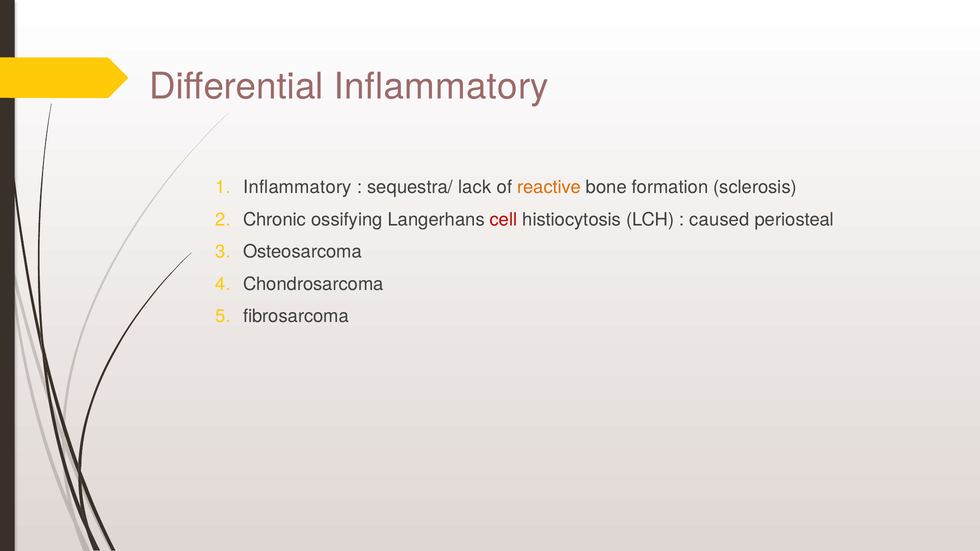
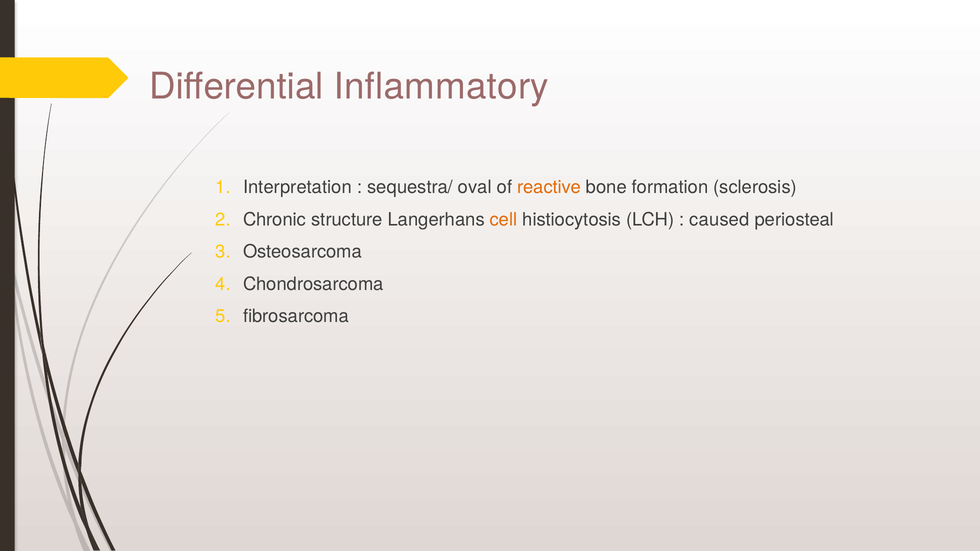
Inflammatory: Inflammatory -> Interpretation (298, 187)
lack: lack -> oval (475, 187)
ossifying: ossifying -> structure (347, 220)
cell colour: red -> orange (504, 220)
